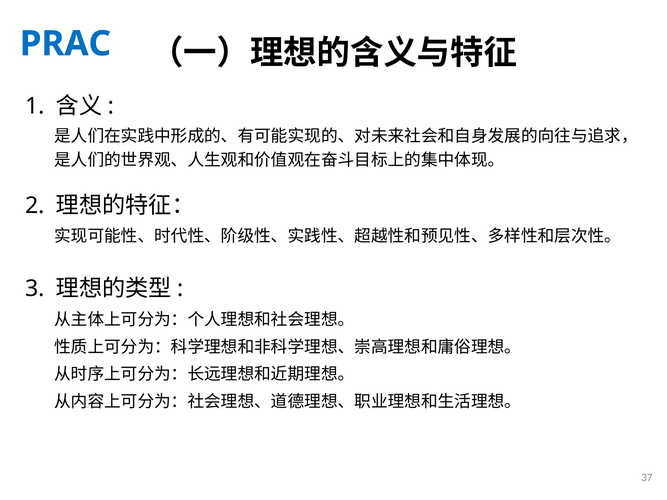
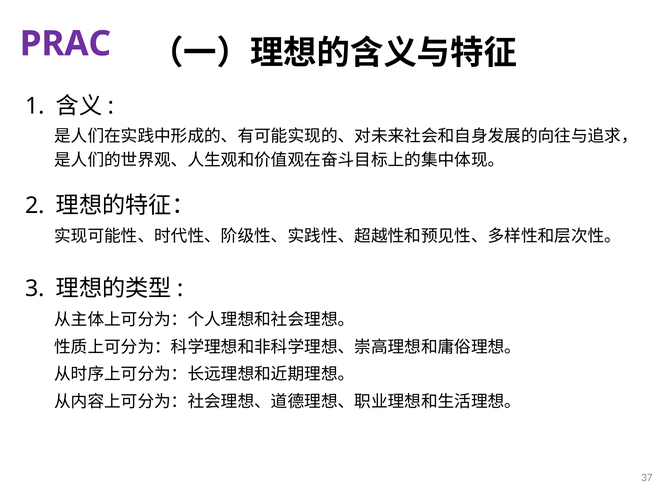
PRAC colour: blue -> purple (65, 44)
